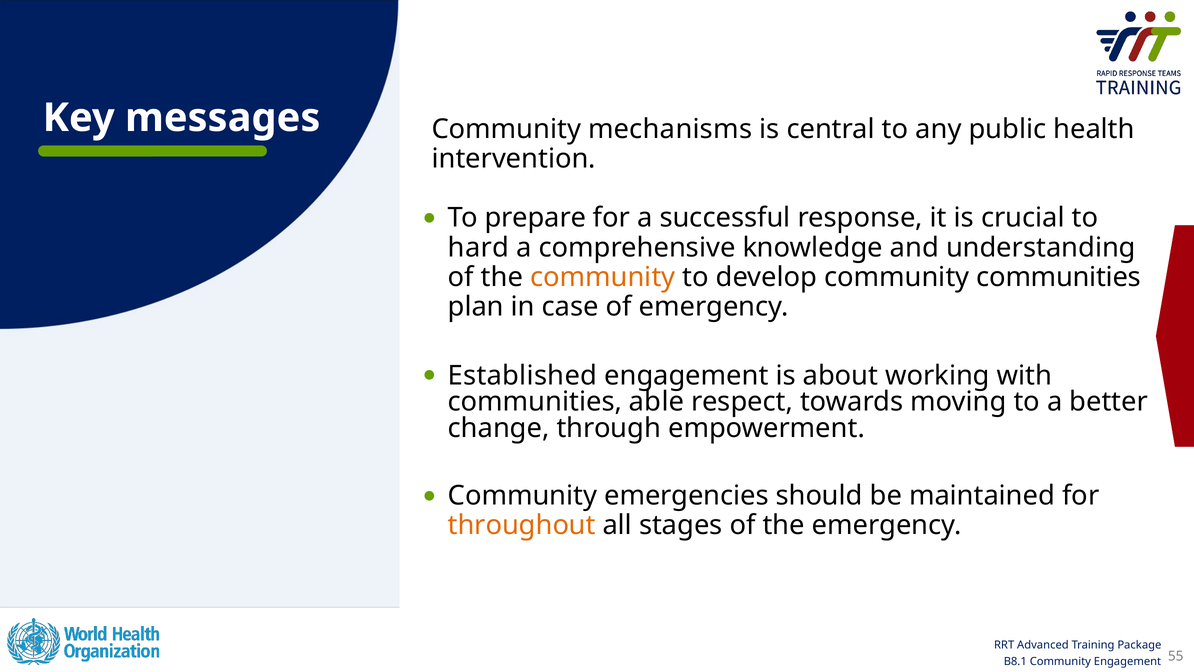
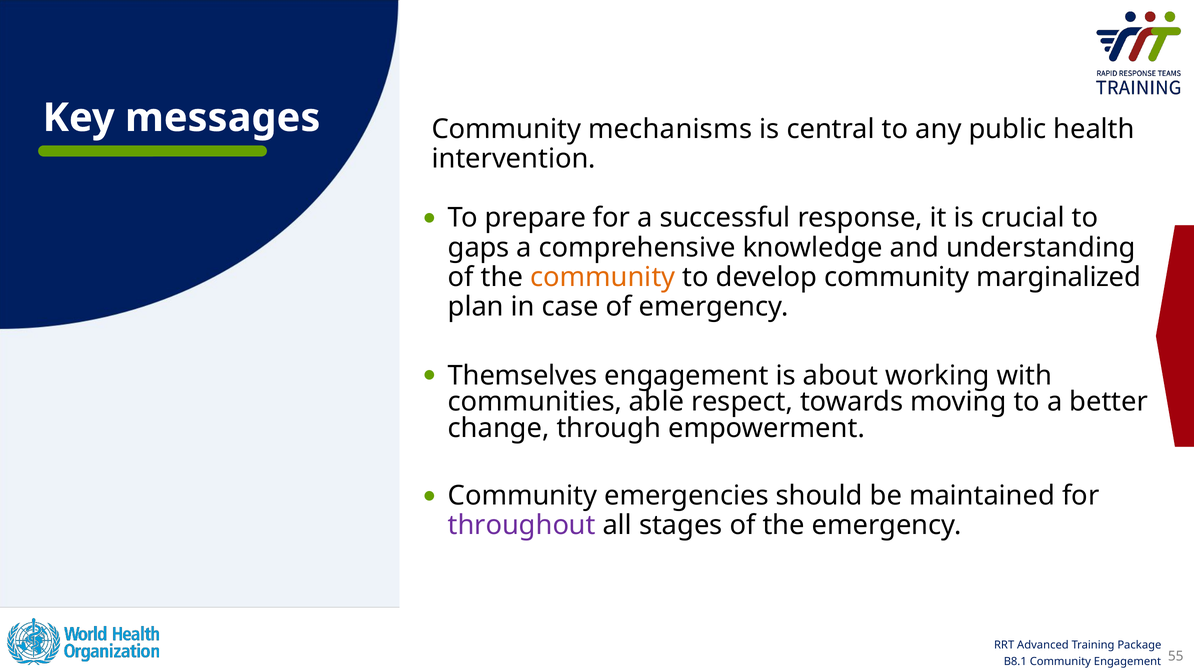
hard: hard -> gaps (479, 247)
community communities: communities -> marginalized (1059, 277)
Established: Established -> Themselves (523, 375)
throughout colour: orange -> purple (522, 525)
